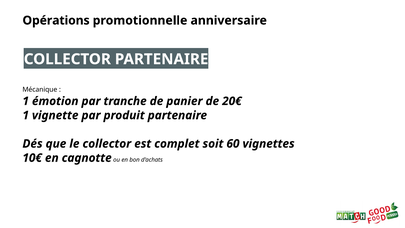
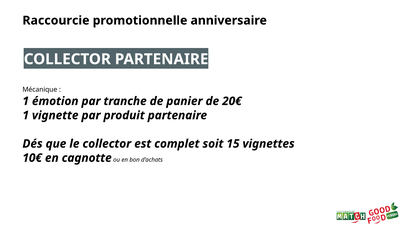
Opérations: Opérations -> Raccourcie (56, 20)
60: 60 -> 15 (233, 144)
